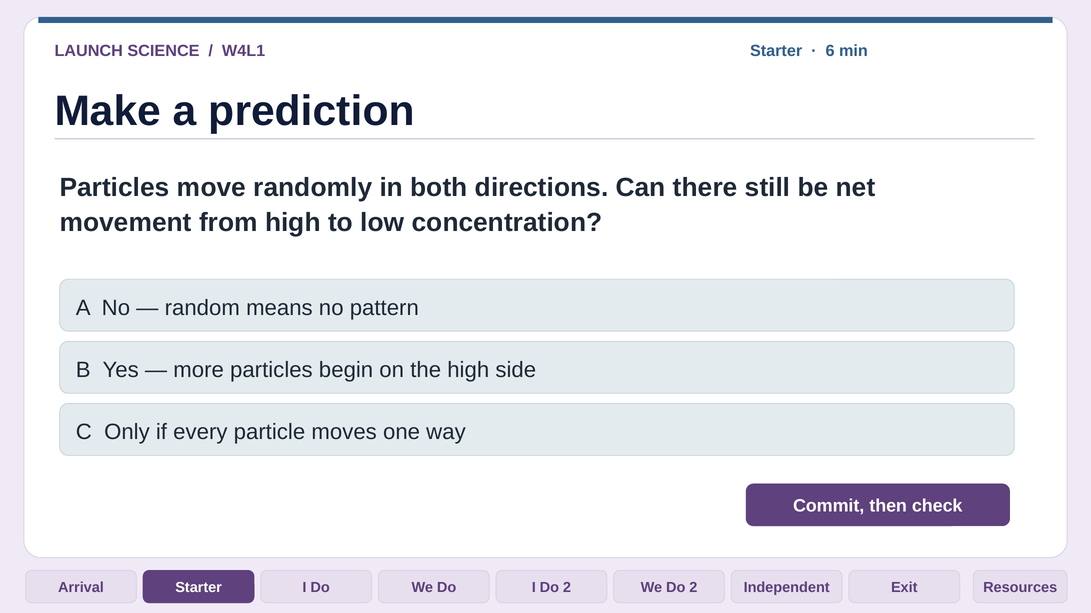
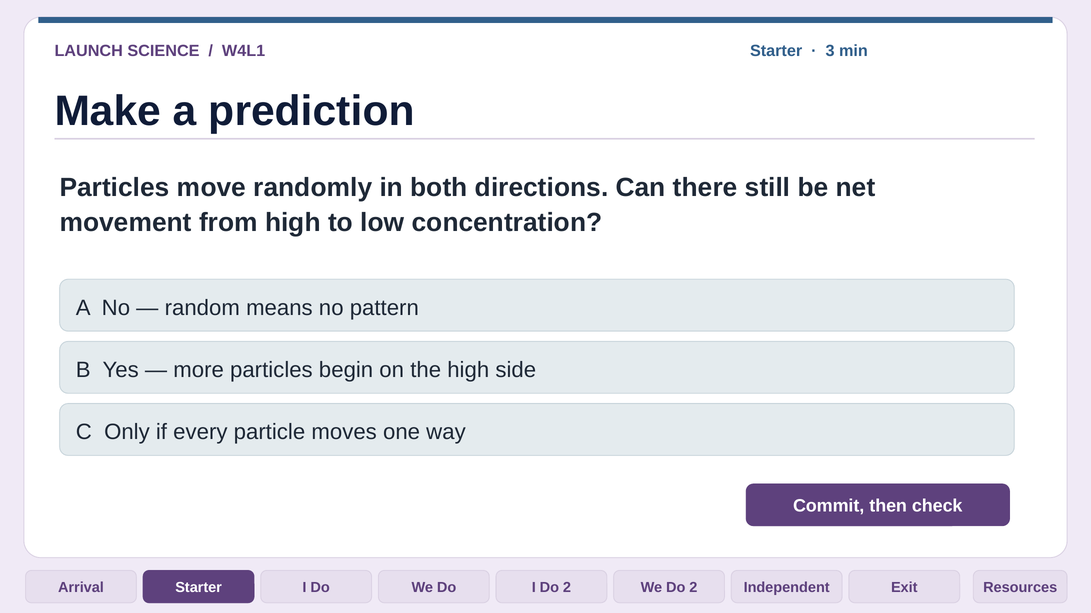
6: 6 -> 3 (830, 51)
